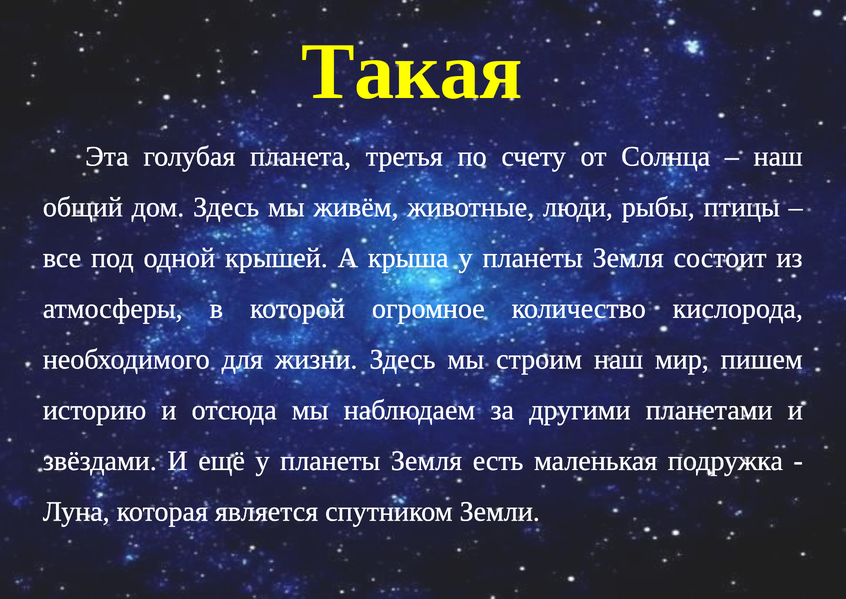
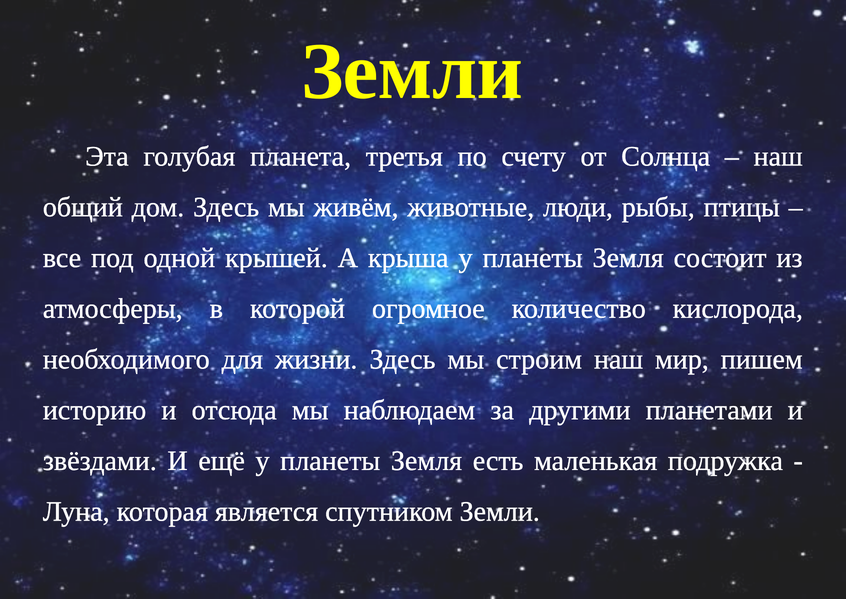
Такая: Такая -> Земли (412, 72)
